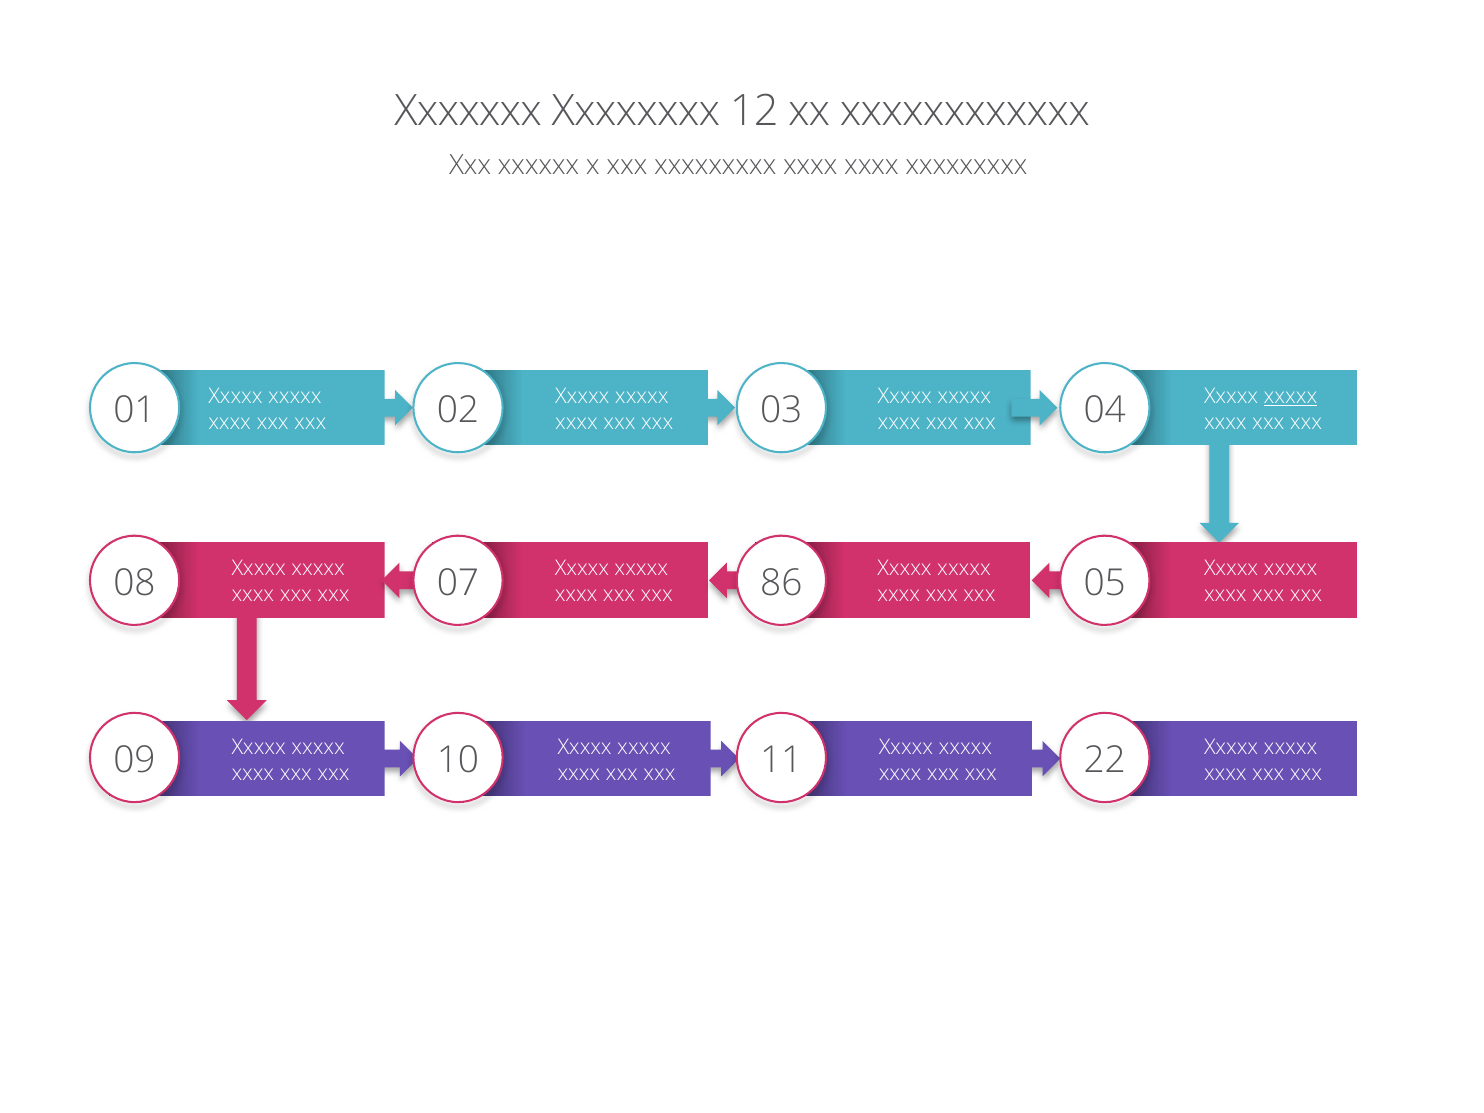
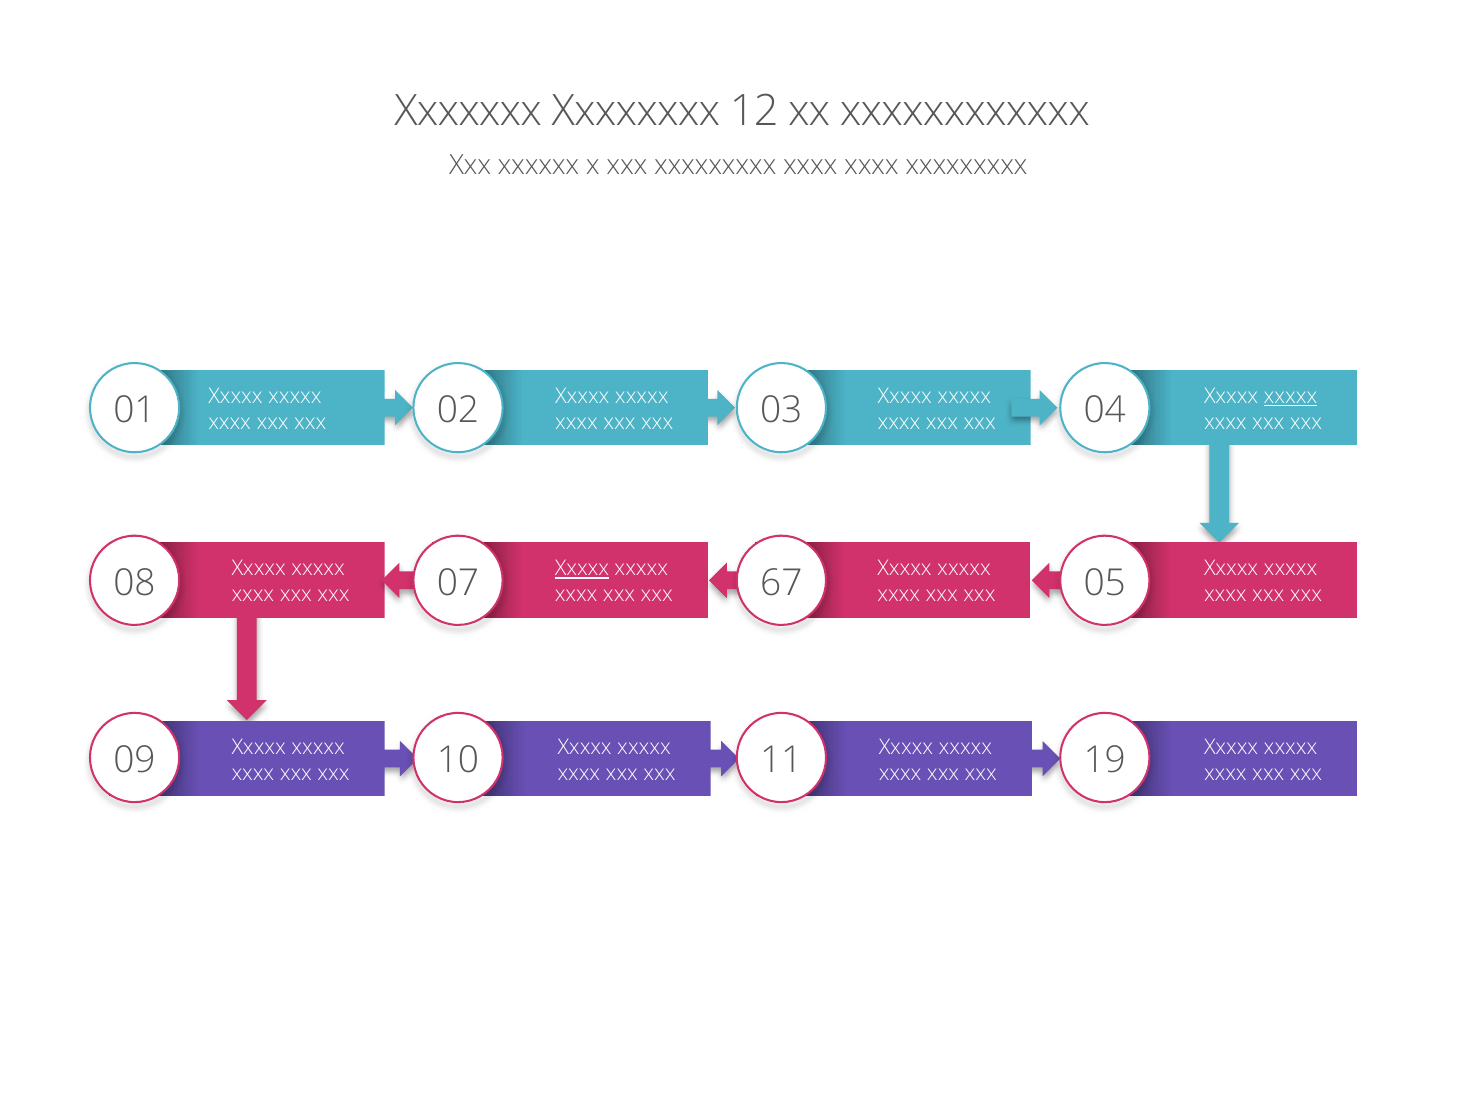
Xxxxx underline: none -> present (582, 569)
86: 86 -> 67 (781, 583)
22: 22 -> 19 (1105, 760)
